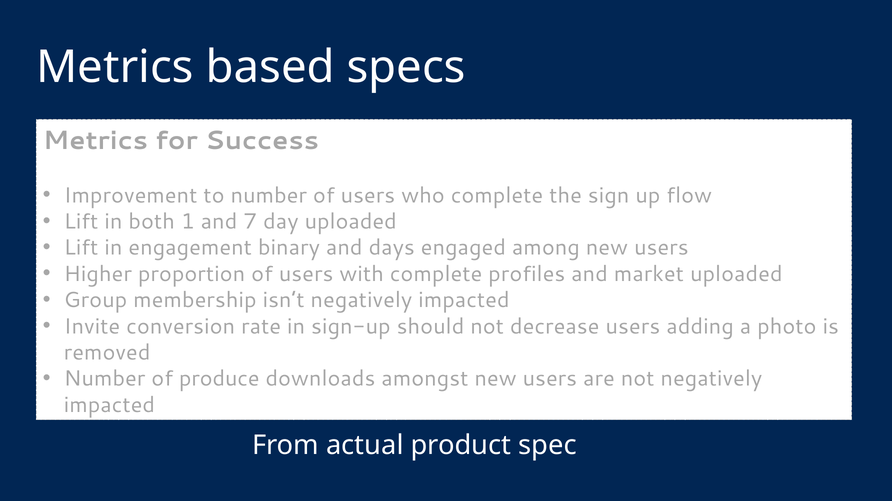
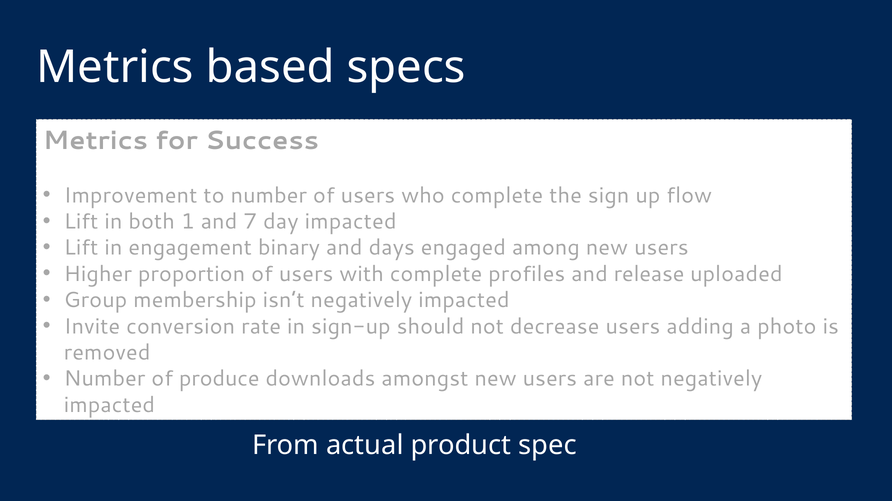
day uploaded: uploaded -> impacted (351, 222)
market: market -> release (649, 274)
